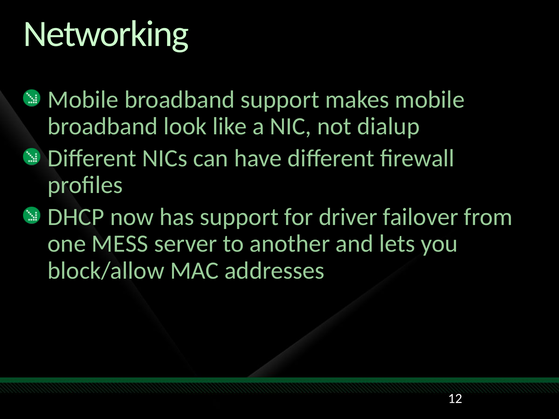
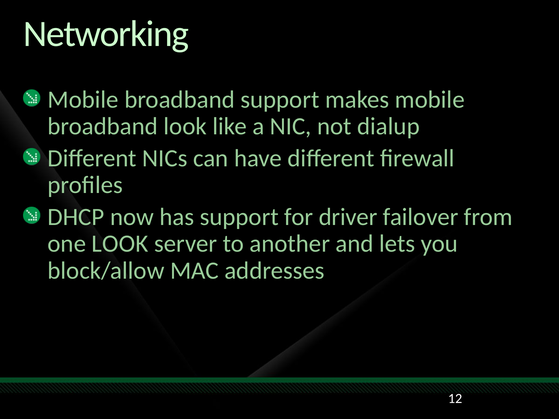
one MESS: MESS -> LOOK (120, 244)
